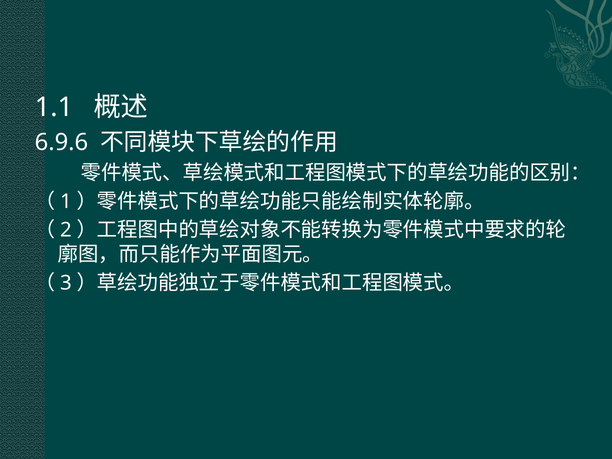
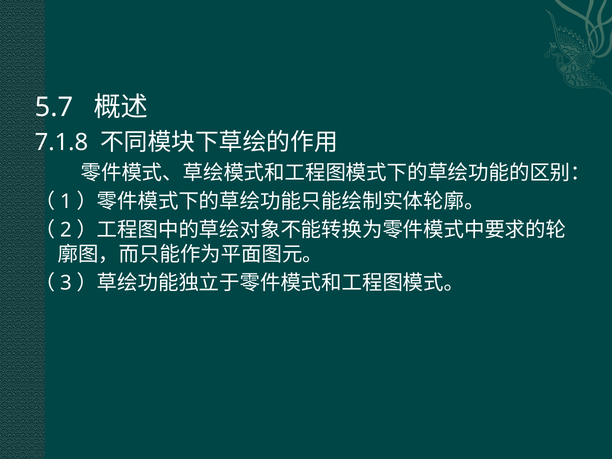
1.1: 1.1 -> 5.7 (54, 107)
6.9.6: 6.9.6 -> 7.1.8 (61, 142)
